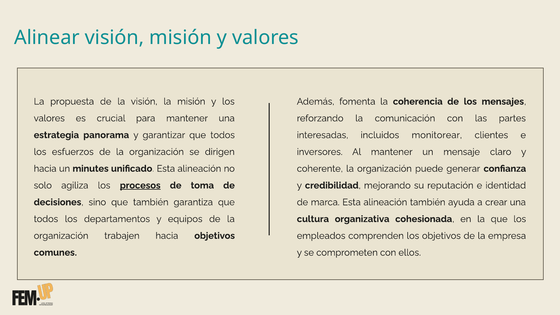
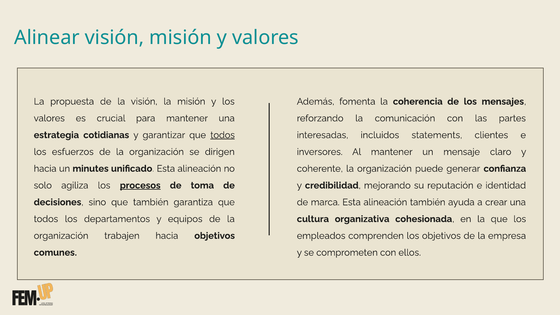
panorama: panorama -> cotidianas (106, 135)
todos underline: none -> present (223, 135)
monitorear: monitorear -> statements (437, 135)
